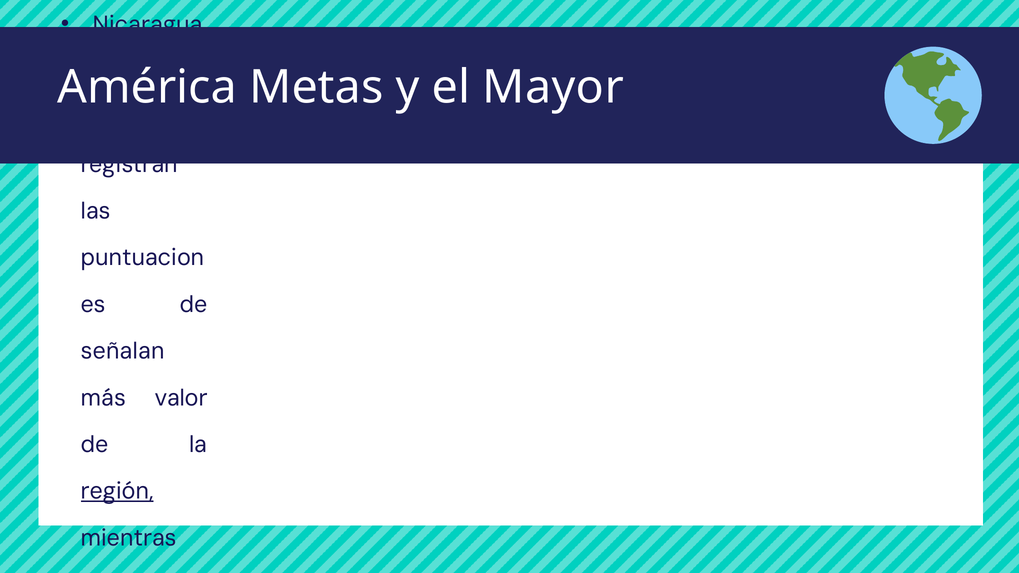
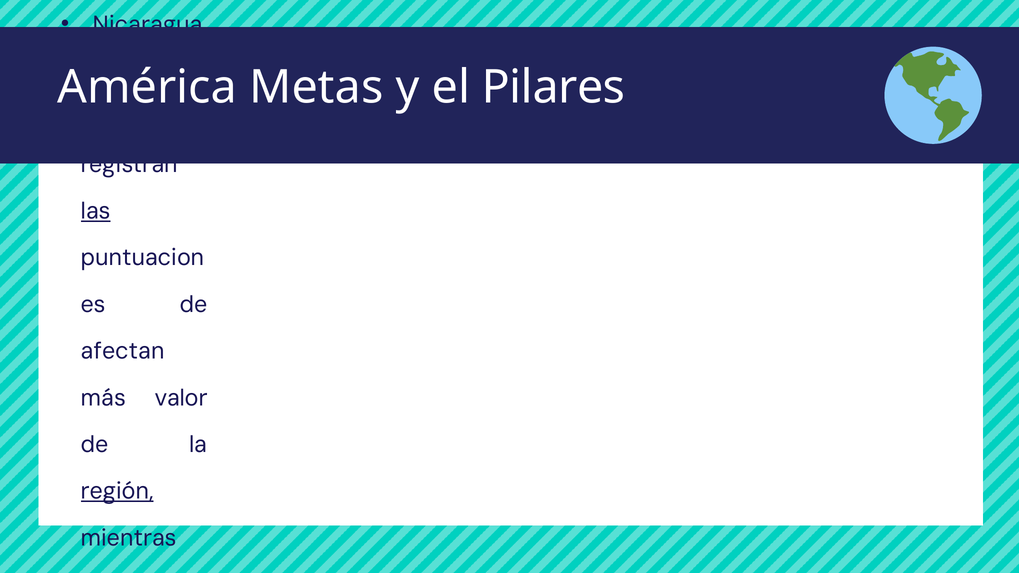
Mayor: Mayor -> Pilares (553, 88)
las underline: none -> present (96, 211)
señalan: señalan -> afectan (123, 351)
